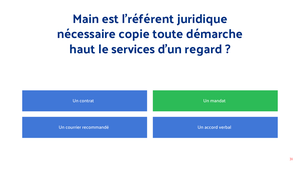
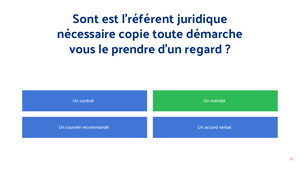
Main: Main -> Sont (86, 19)
haut: haut -> vous (82, 49)
services: services -> prendre (133, 49)
